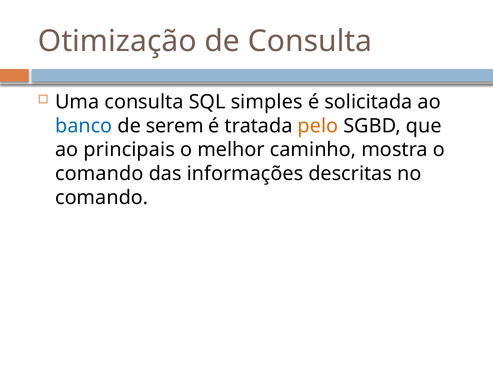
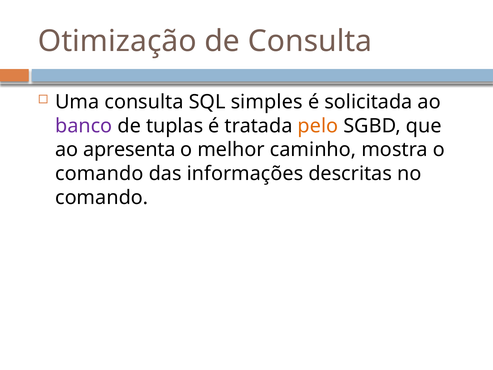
banco colour: blue -> purple (84, 126)
serem: serem -> tuplas (175, 126)
principais: principais -> apresenta (129, 150)
